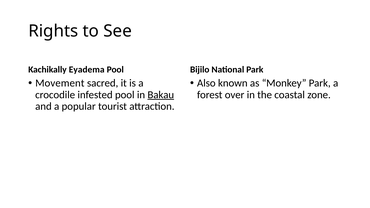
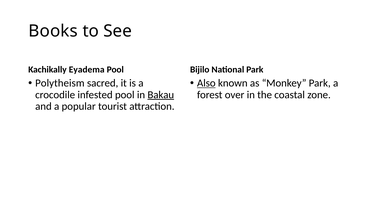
Rights: Rights -> Books (53, 31)
Movement: Movement -> Polytheism (60, 83)
Also underline: none -> present (206, 83)
